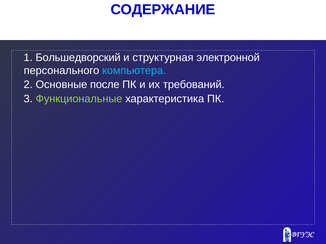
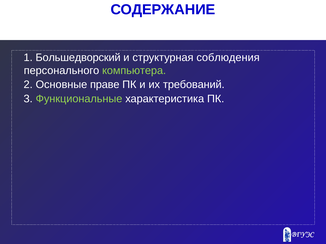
электронной: электронной -> соблюдения (228, 58)
компьютера colour: light blue -> light green (134, 71)
после: после -> праве (105, 85)
